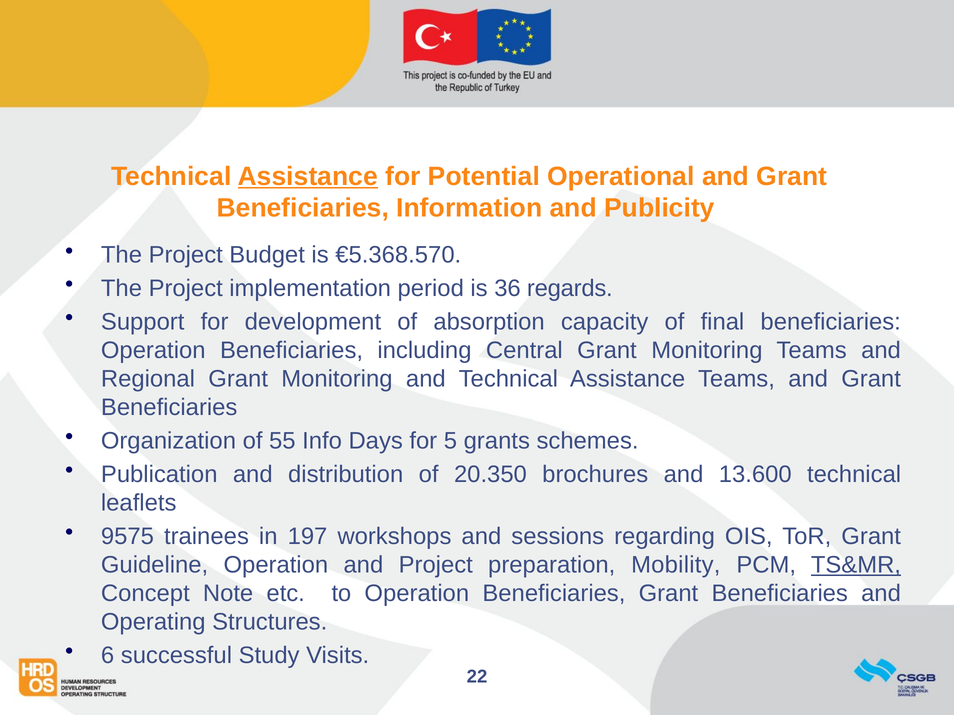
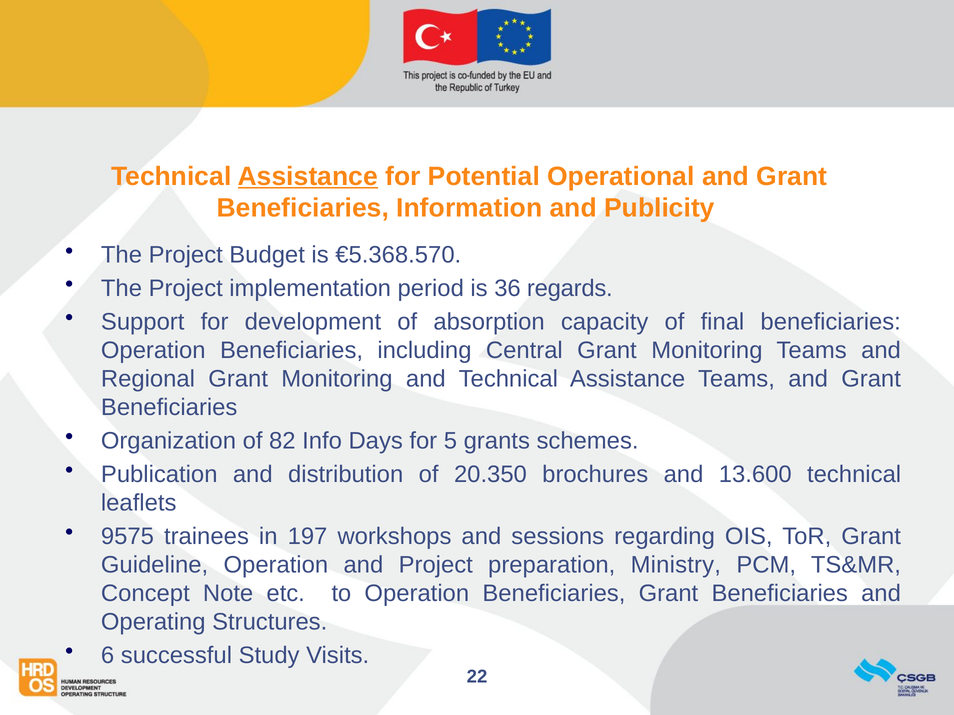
55: 55 -> 82 (282, 441)
Mobility: Mobility -> Ministry (676, 565)
TS&MR underline: present -> none (856, 565)
